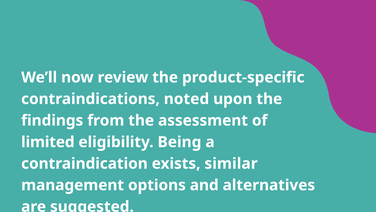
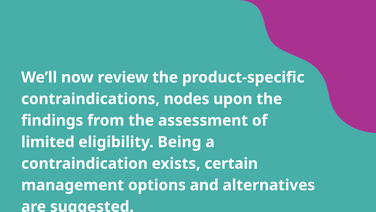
noted: noted -> nodes (187, 99)
similar: similar -> certain (231, 163)
